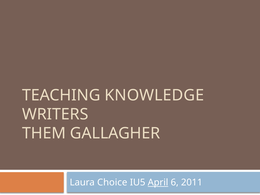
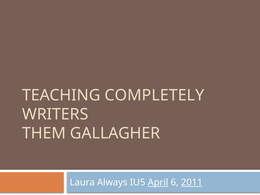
KNOWLEDGE: KNOWLEDGE -> COMPLETELY (154, 95)
Choice: Choice -> Always (112, 182)
2011 underline: none -> present (192, 182)
